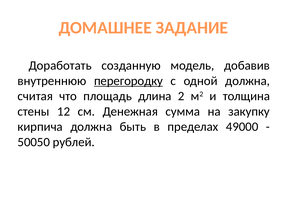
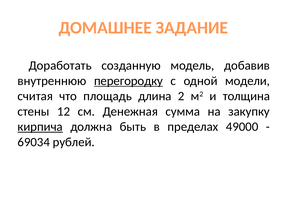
одной должна: должна -> модели (248, 81)
кирпича underline: none -> present (40, 127)
50050: 50050 -> 69034 (34, 142)
